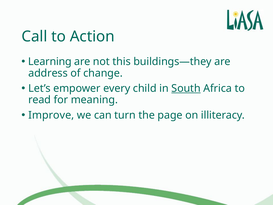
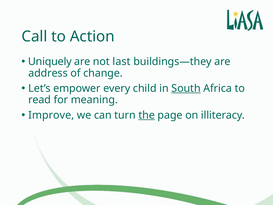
Learning: Learning -> Uniquely (50, 62)
this: this -> last (122, 62)
the underline: none -> present (147, 115)
